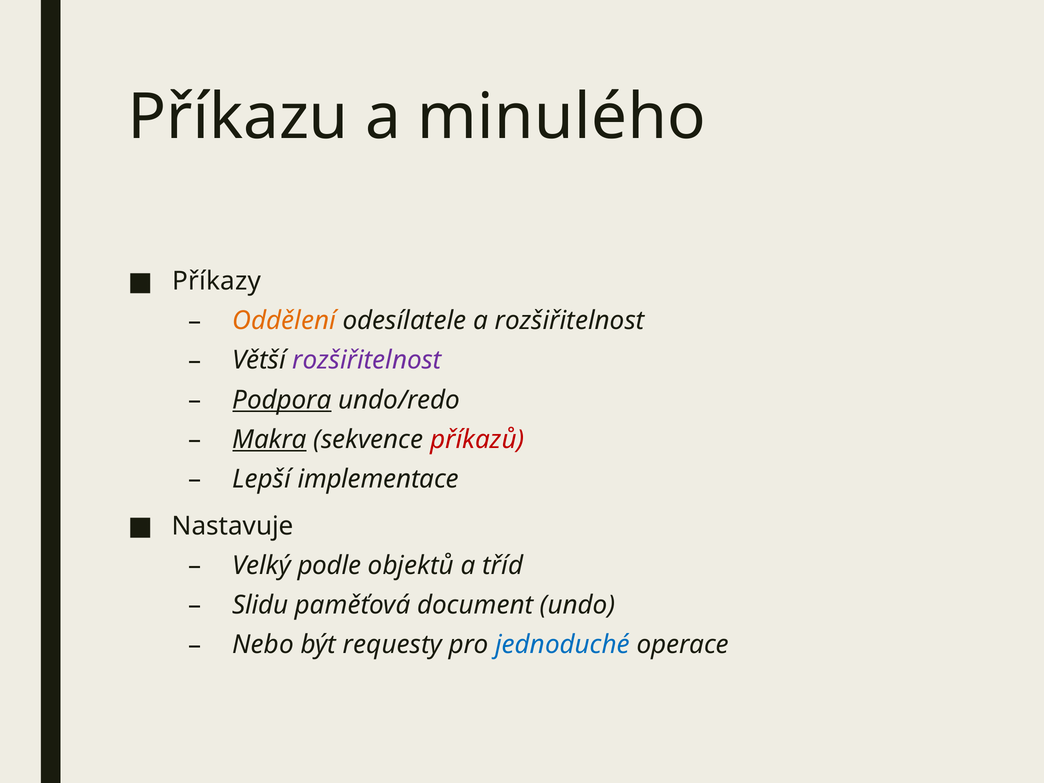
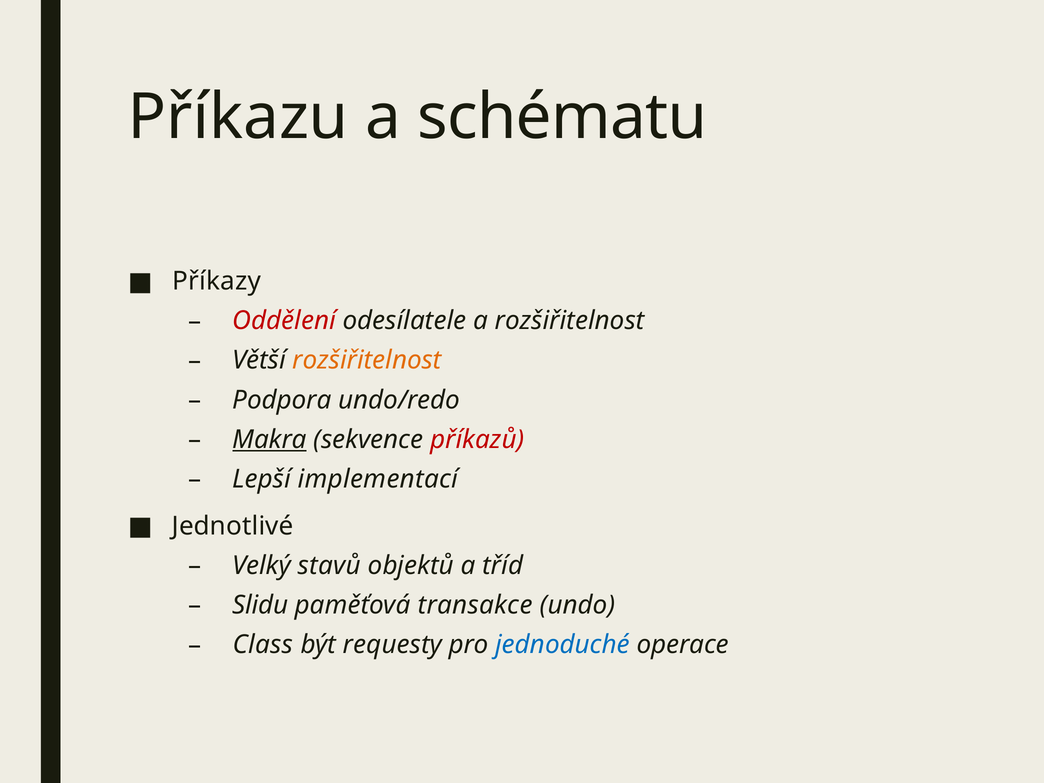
minulého: minulého -> schématu (562, 117)
Oddělení colour: orange -> red (284, 321)
rozšiřitelnost colour: purple -> orange (367, 360)
Podpora underline: present -> none (282, 400)
implementace: implementace -> implementací (378, 479)
Nastavuje: Nastavuje -> Jednotlivé (233, 526)
podle: podle -> stavů (329, 566)
document: document -> transakce (475, 605)
Nebo: Nebo -> Class (263, 645)
